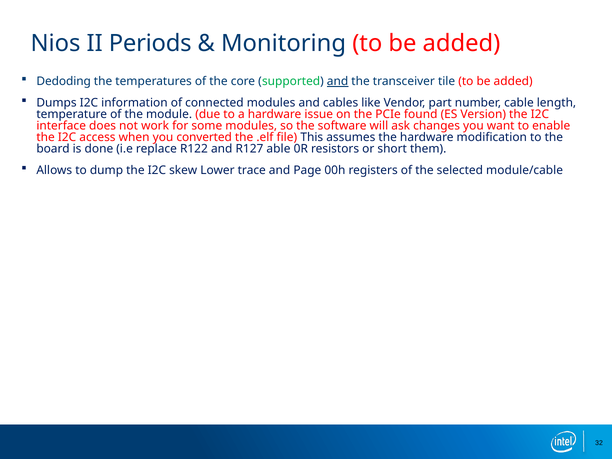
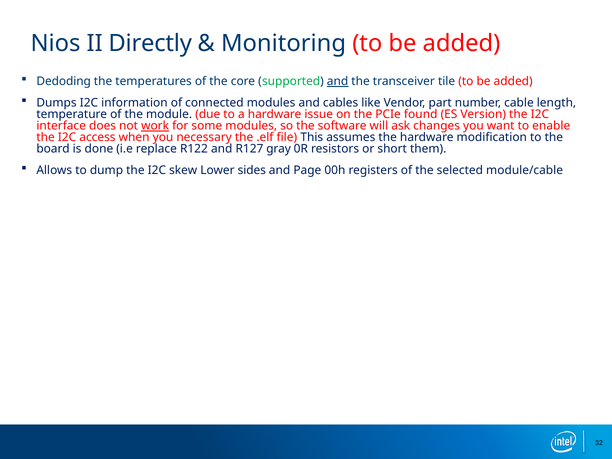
Periods: Periods -> Directly (150, 44)
work underline: none -> present (155, 126)
converted: converted -> necessary (204, 137)
able: able -> gray (279, 149)
trace: trace -> sides (252, 170)
